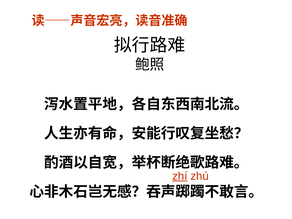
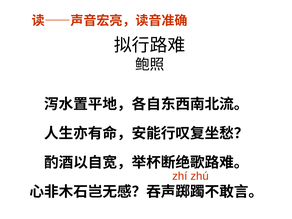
zhí underline: present -> none (180, 176)
